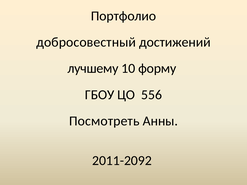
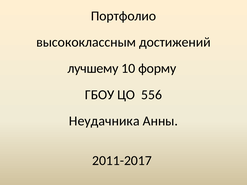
добросовестный: добросовестный -> высококлассным (86, 42)
Посмотреть: Посмотреть -> Неудачника (104, 121)
2011-2092: 2011-2092 -> 2011-2017 (122, 161)
